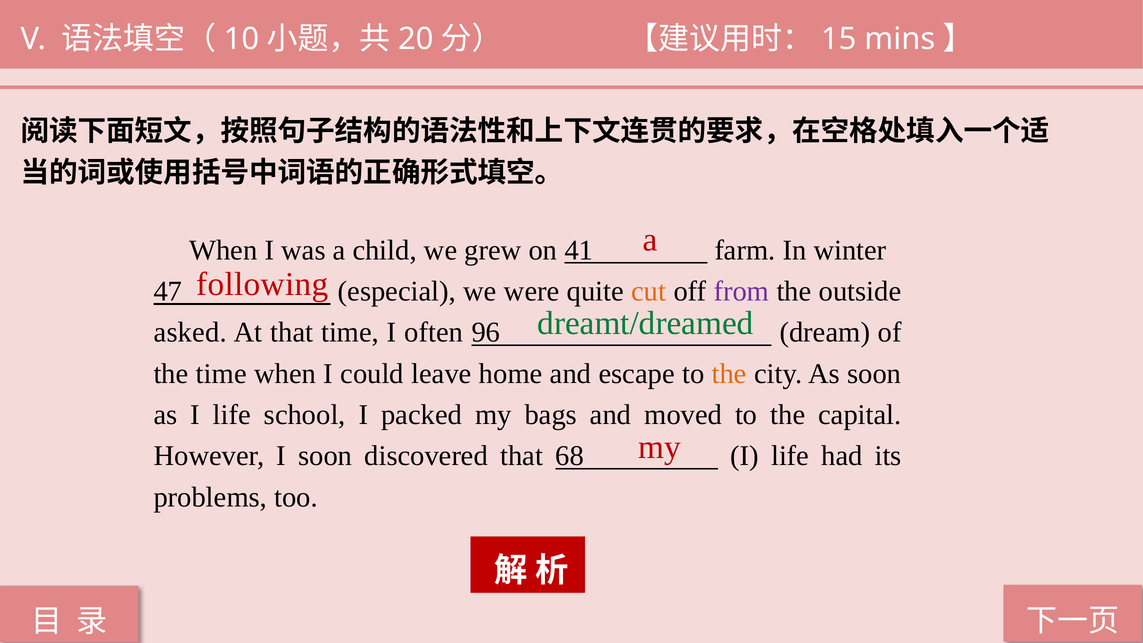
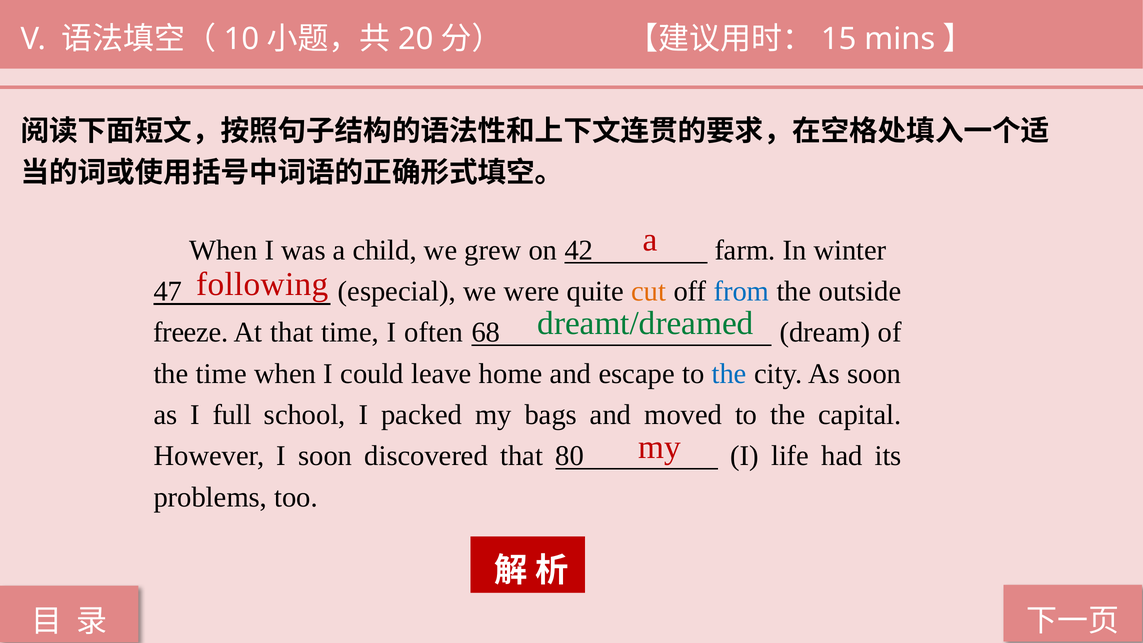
41: 41 -> 42 (579, 250)
from colour: purple -> blue (741, 291)
asked: asked -> freeze (191, 332)
96: 96 -> 68 (486, 332)
the colour: orange -> blue (729, 374)
as I life: life -> full (232, 415)
68: 68 -> 80 (570, 456)
